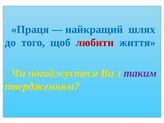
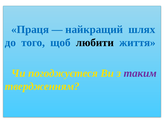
любити colour: red -> black (95, 43)
